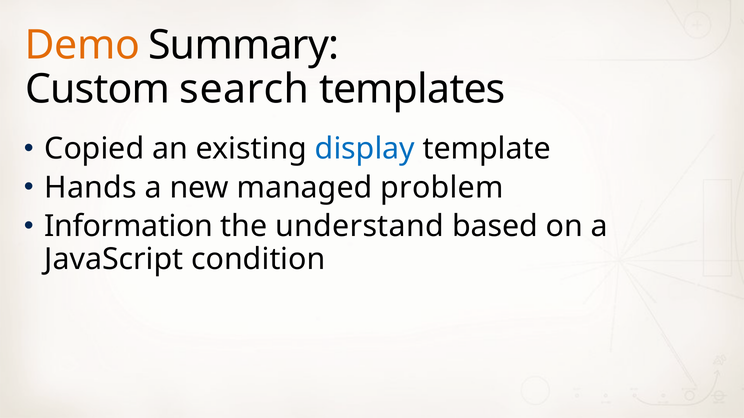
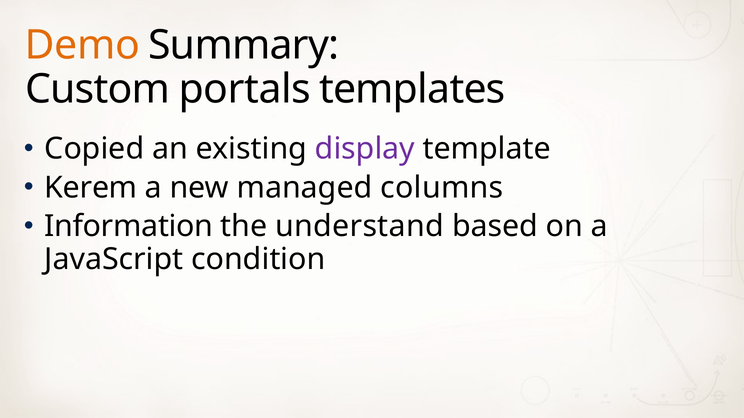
search: search -> portals (245, 89)
display colour: blue -> purple (365, 149)
Hands: Hands -> Kerem (91, 188)
problem: problem -> columns (442, 188)
